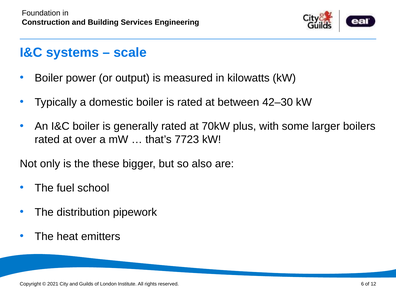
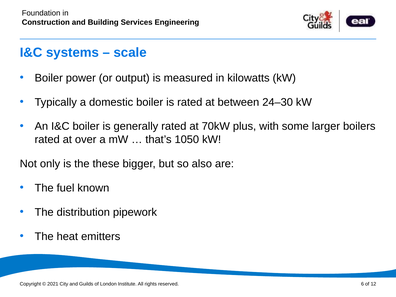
42–30: 42–30 -> 24–30 (278, 102)
7723: 7723 -> 1050 (187, 140)
school: school -> known (93, 188)
